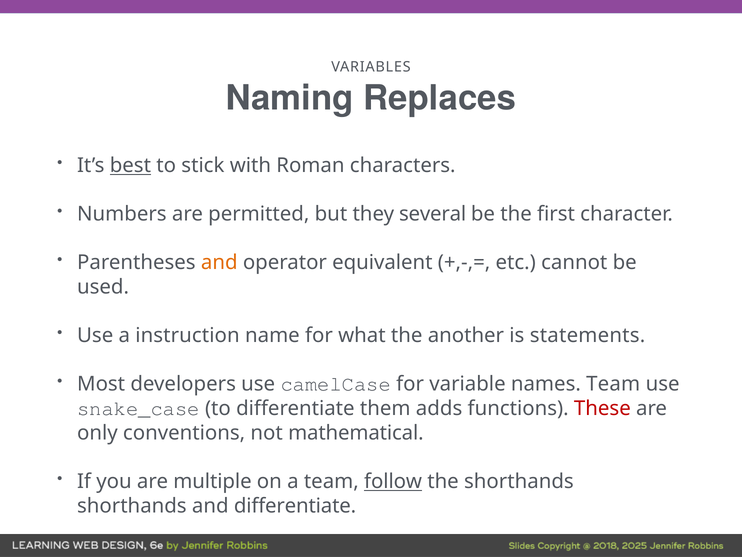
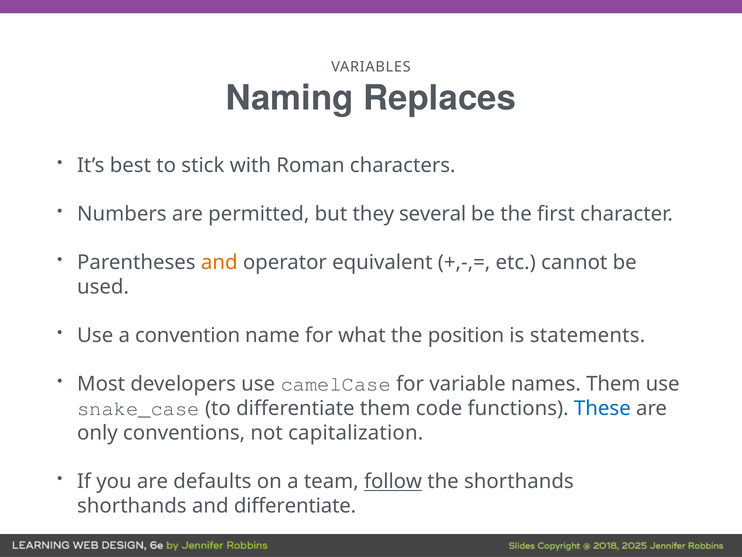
best underline: present -> none (130, 166)
instruction: instruction -> convention (188, 335)
another: another -> position (466, 335)
names Team: Team -> Them (613, 384)
adds: adds -> code (439, 408)
These colour: red -> blue (602, 408)
mathematical: mathematical -> capitalization (356, 433)
multiple: multiple -> defaults (212, 481)
